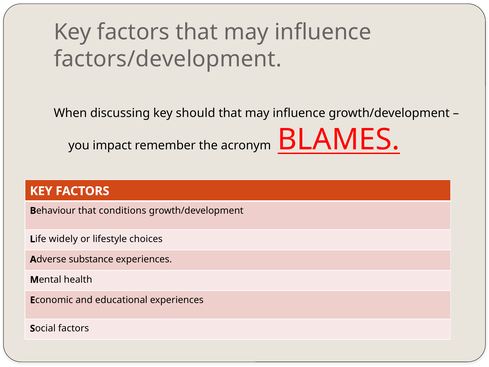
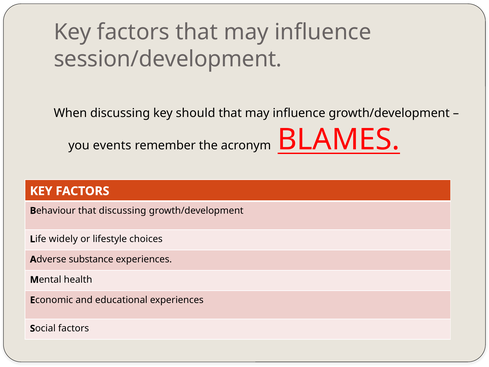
factors/development: factors/development -> session/development (168, 59)
impact: impact -> events (112, 145)
that conditions: conditions -> discussing (123, 211)
